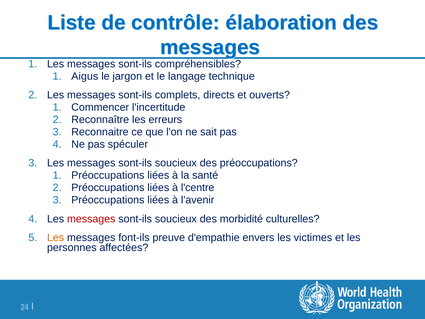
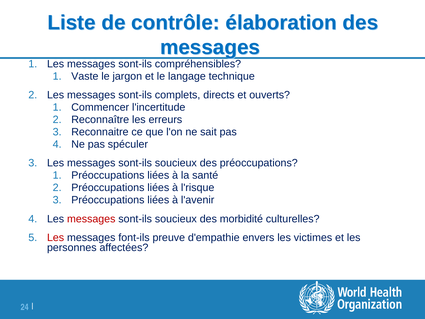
Aigus: Aigus -> Vaste (85, 76)
l'centre: l'centre -> l'risque (198, 188)
Les colour: orange -> red (56, 237)
